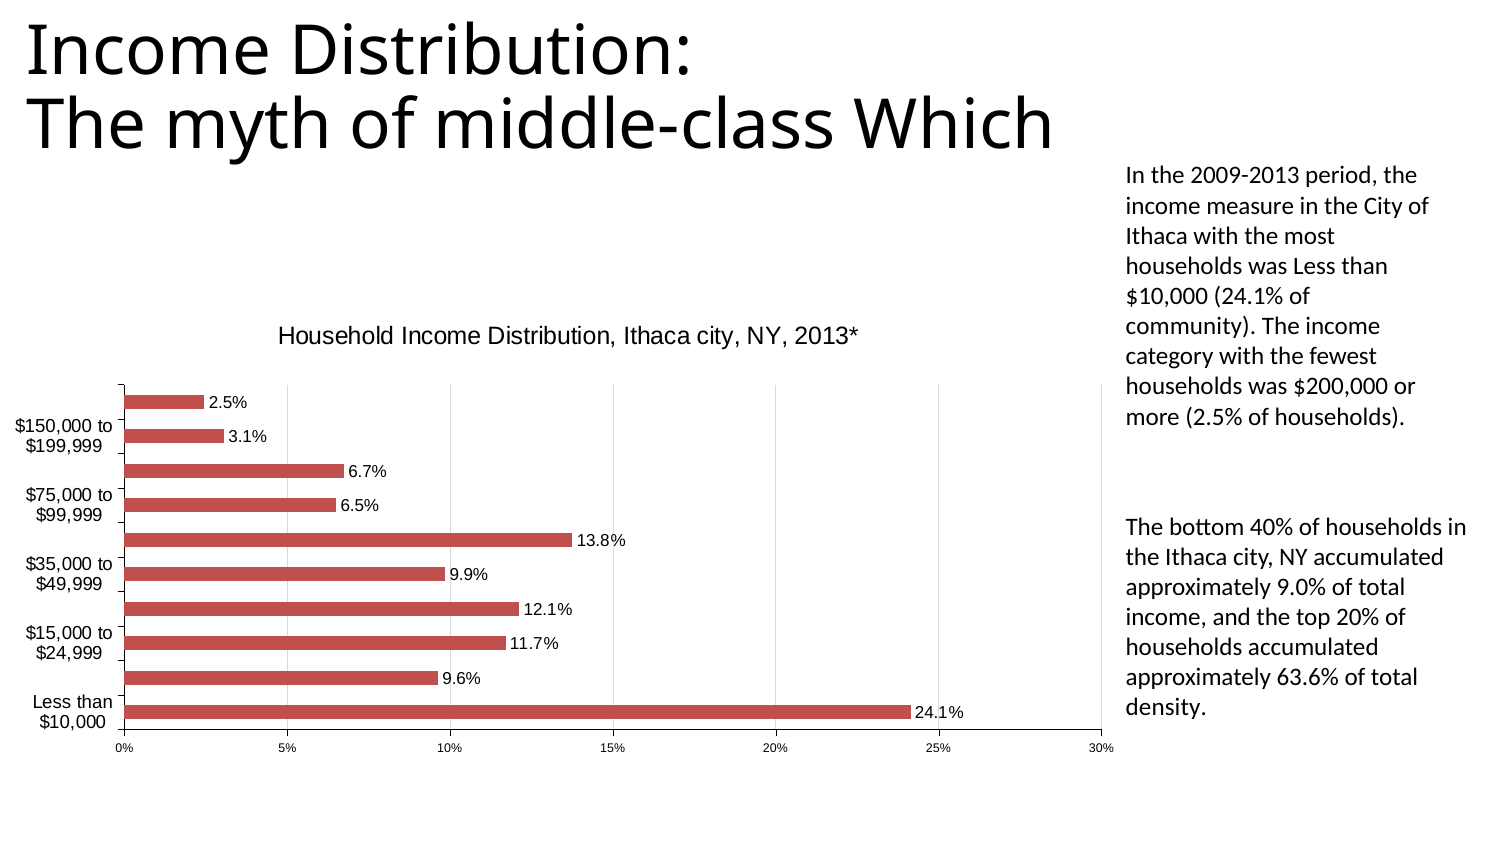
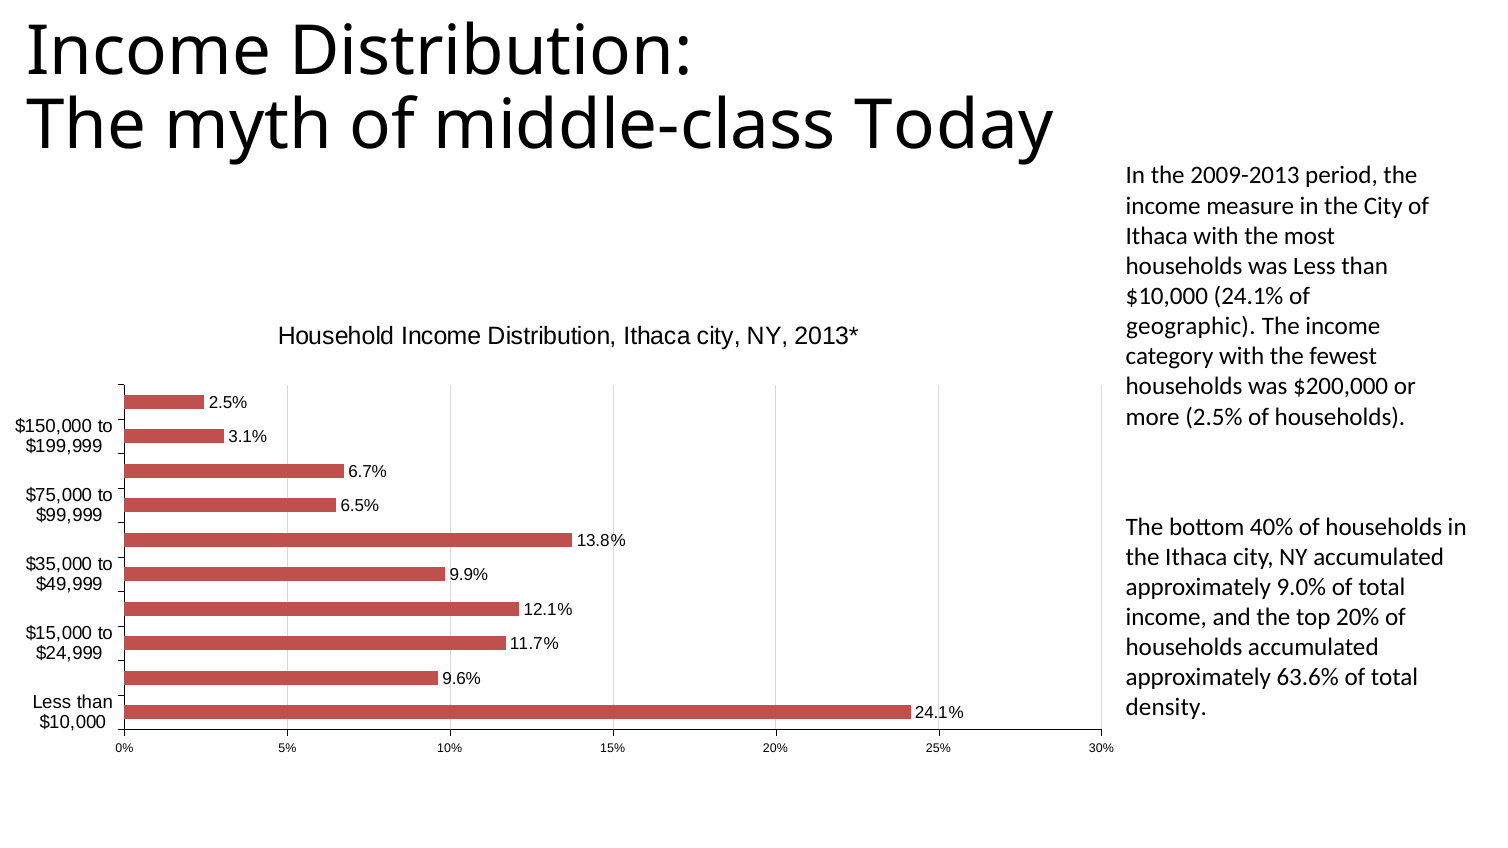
Which: Which -> Today (954, 126)
community: community -> geographic (1191, 326)
